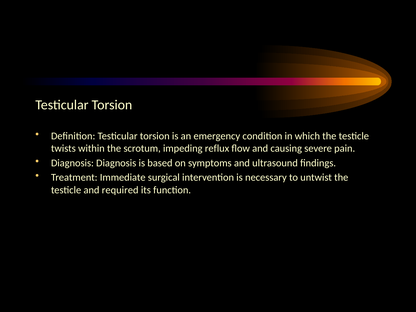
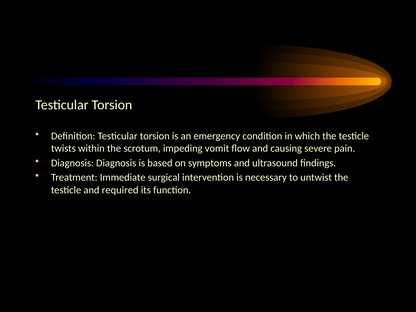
reflux: reflux -> vomit (217, 148)
